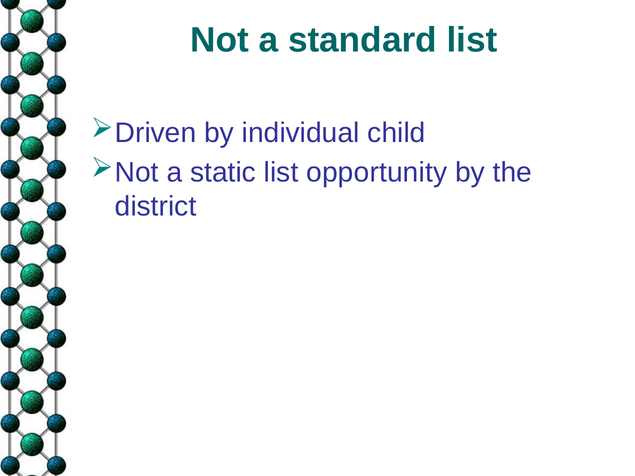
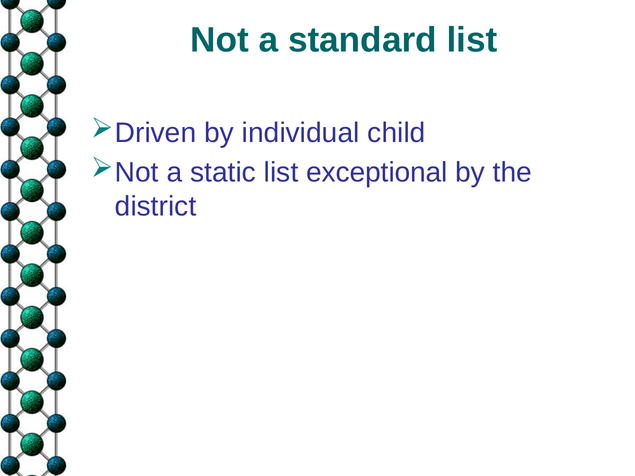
opportunity: opportunity -> exceptional (377, 173)
